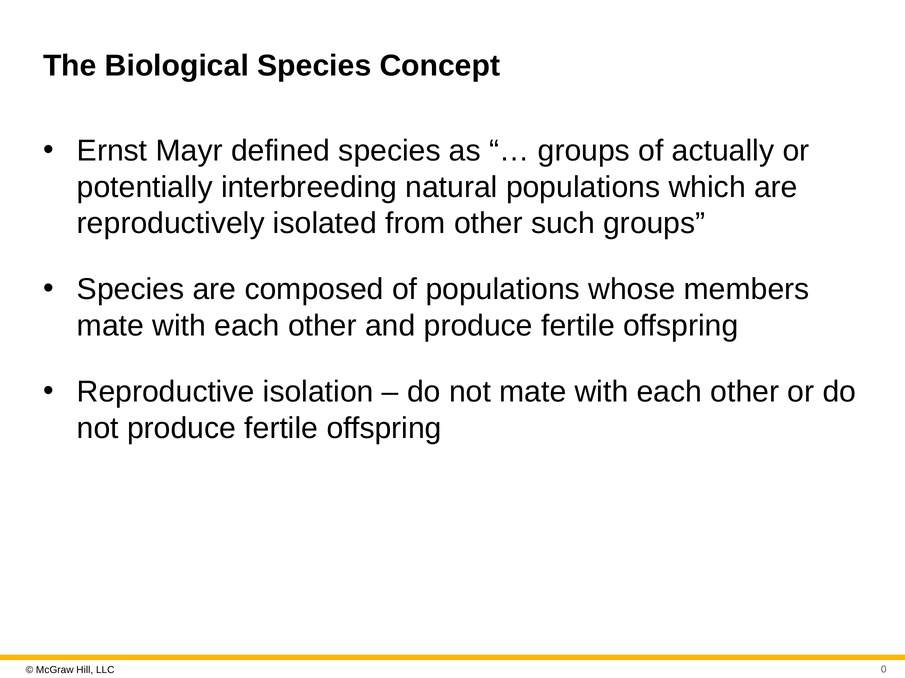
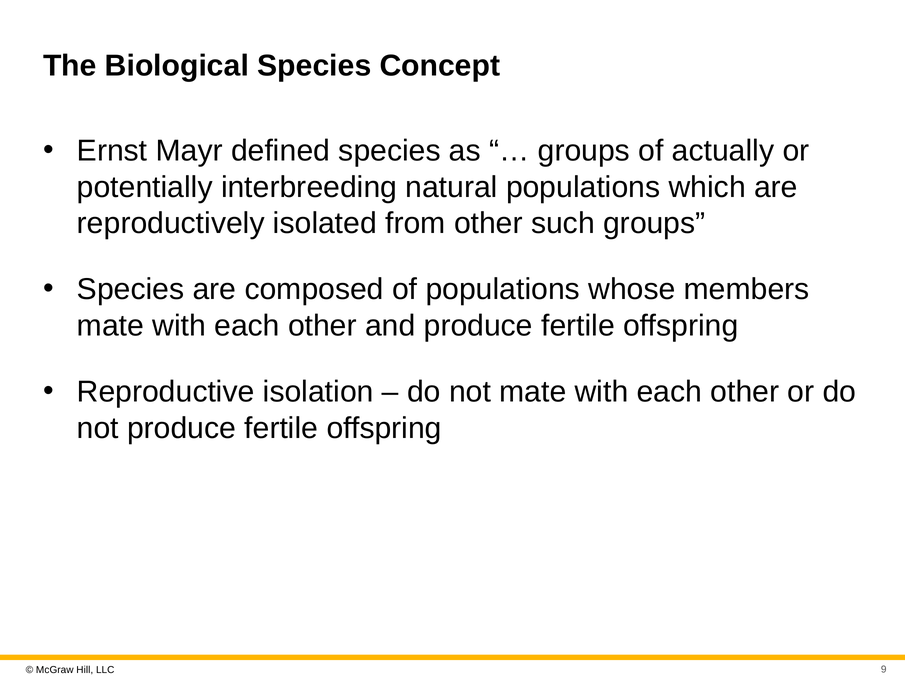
0: 0 -> 9 (884, 670)
